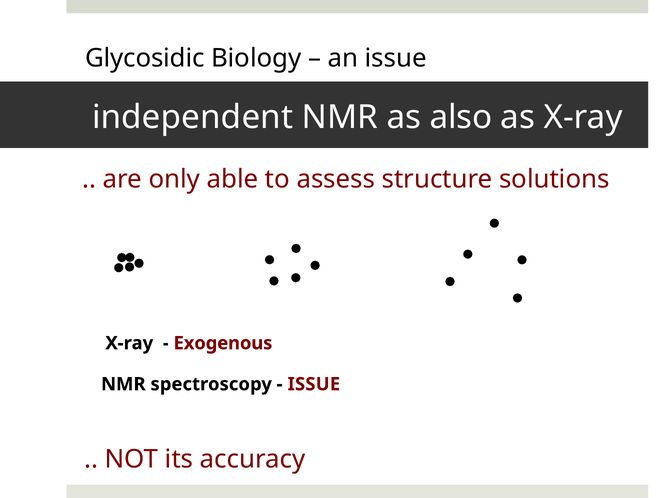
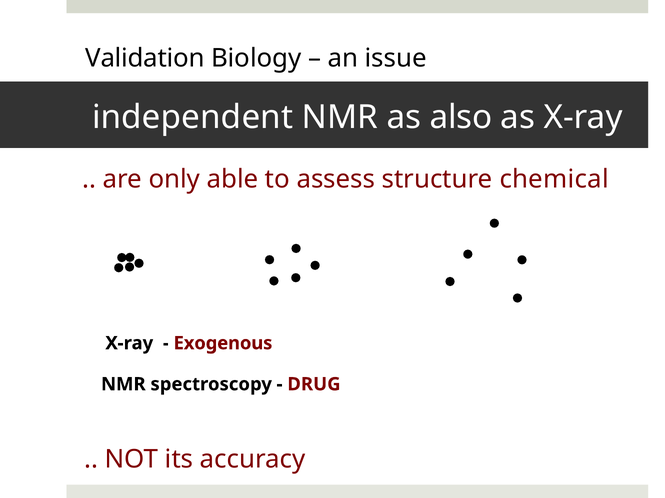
Glycosidic: Glycosidic -> Validation (145, 59)
solutions: solutions -> chemical (554, 179)
ISSUE: ISSUE -> DRUG (314, 385)
